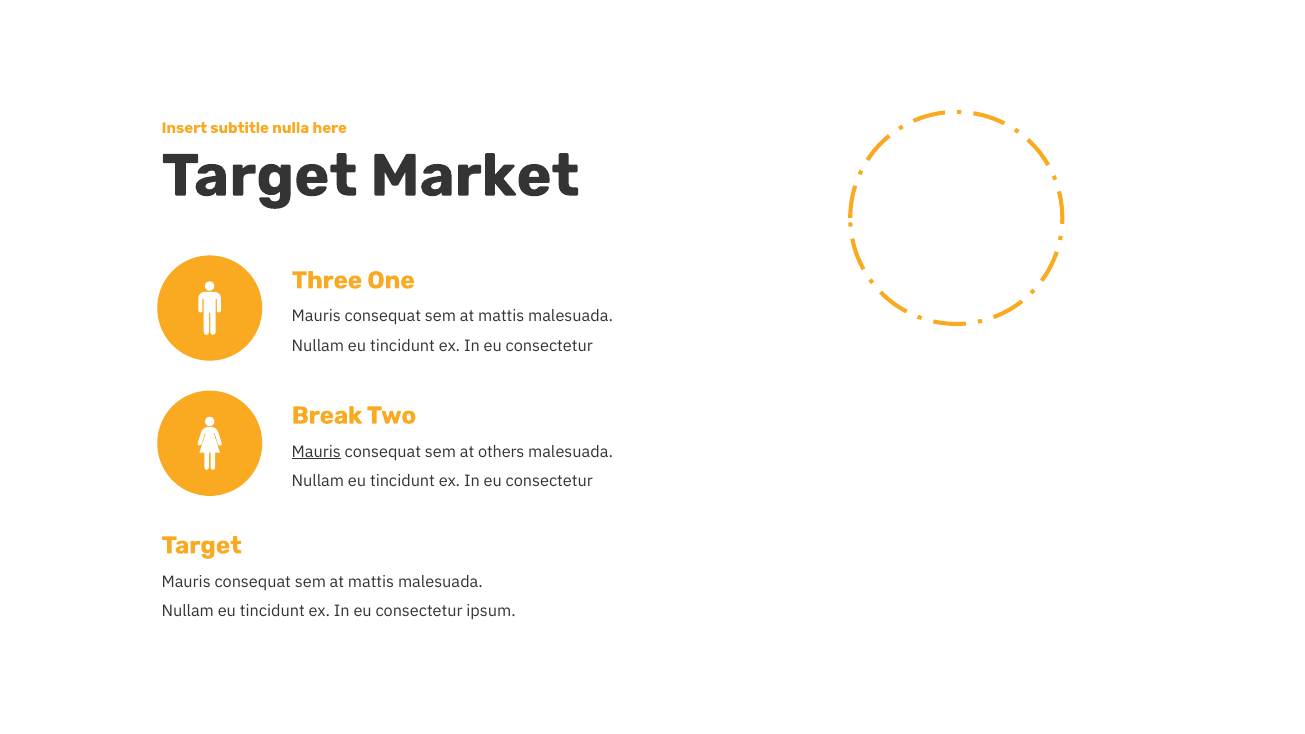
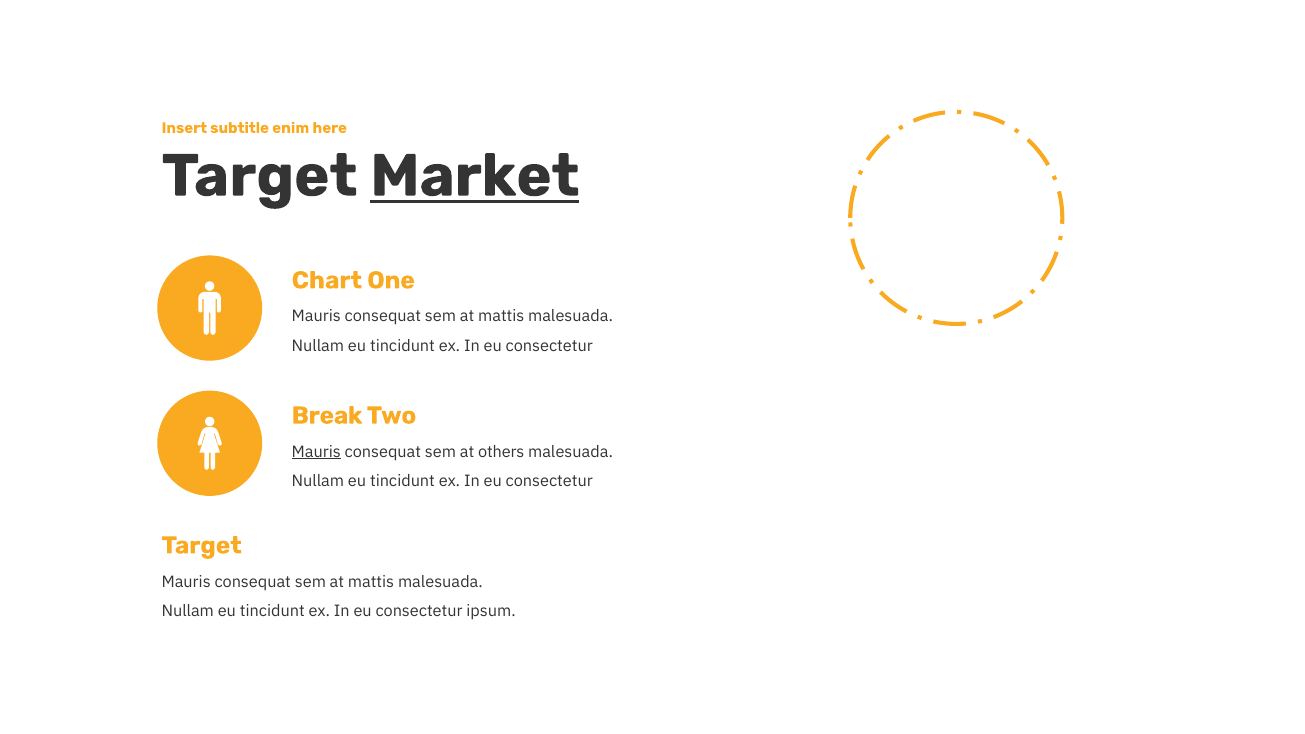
nulla: nulla -> enim (291, 128)
Market underline: none -> present (475, 176)
Three: Three -> Chart (327, 280)
